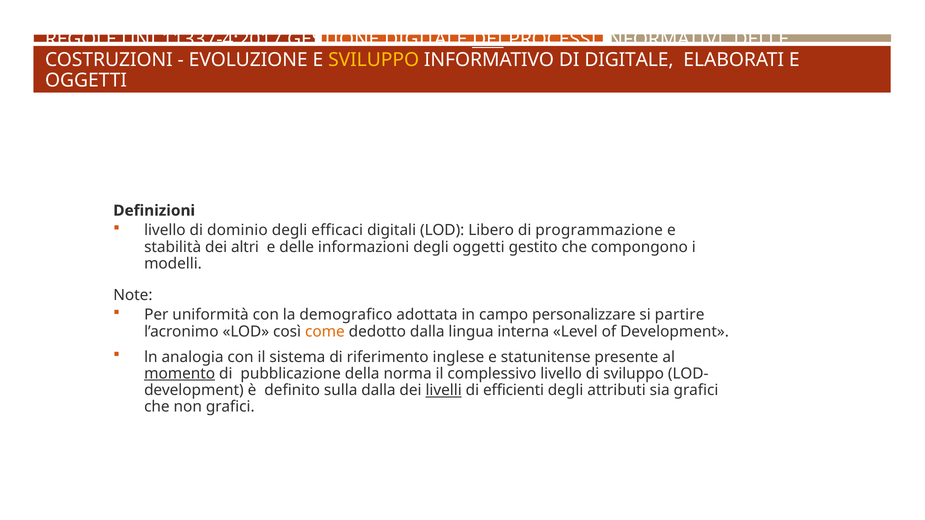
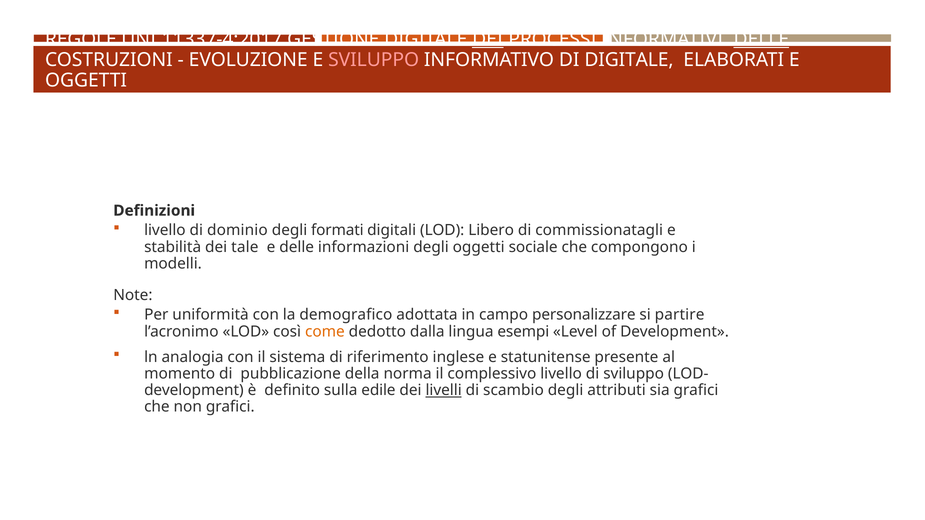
DELLE underline: none -> present (761, 39)
SVILUPPO colour: yellow -> pink (374, 60)
efficaci: efficaci -> formati (337, 230)
programmazione: programmazione -> commissionatagli (599, 230)
altri: altri -> tale (245, 247)
gestito: gestito -> sociale (533, 247)
interna: interna -> esempi (523, 332)
momento underline: present -> none (180, 374)
sulla dalla: dalla -> edile (378, 390)
efficienti: efficienti -> scambio (513, 390)
